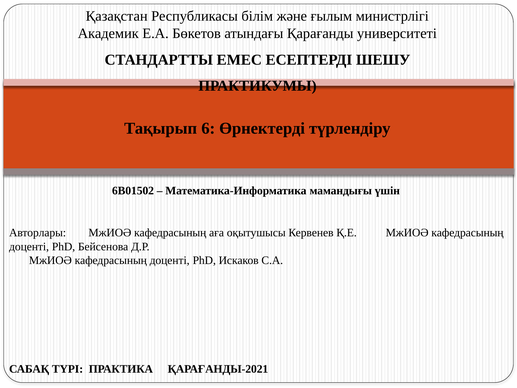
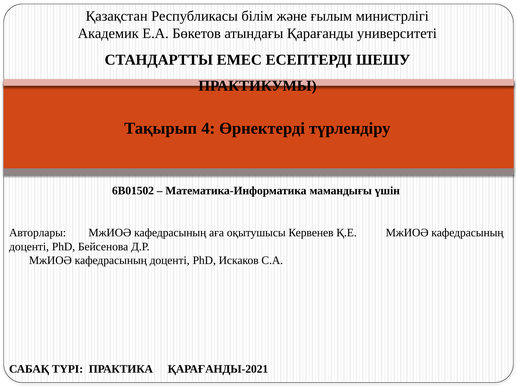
6: 6 -> 4 (208, 128)
